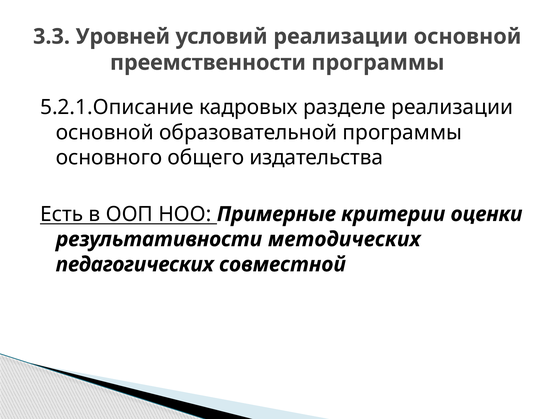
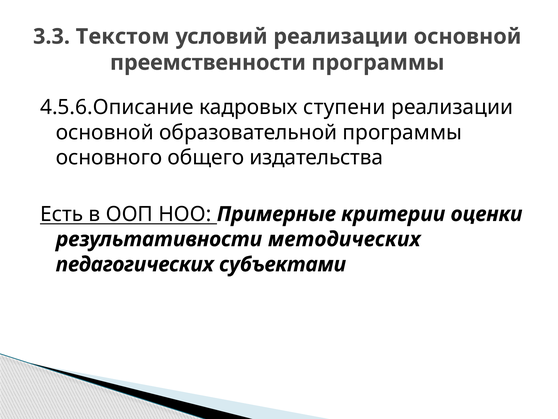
Уровней: Уровней -> Текстом (123, 36)
5.2.1.Описание: 5.2.1.Описание -> 4.5.6.Описание (117, 107)
разделе: разделе -> ступени (344, 107)
совместной: совместной -> субъектами (283, 264)
